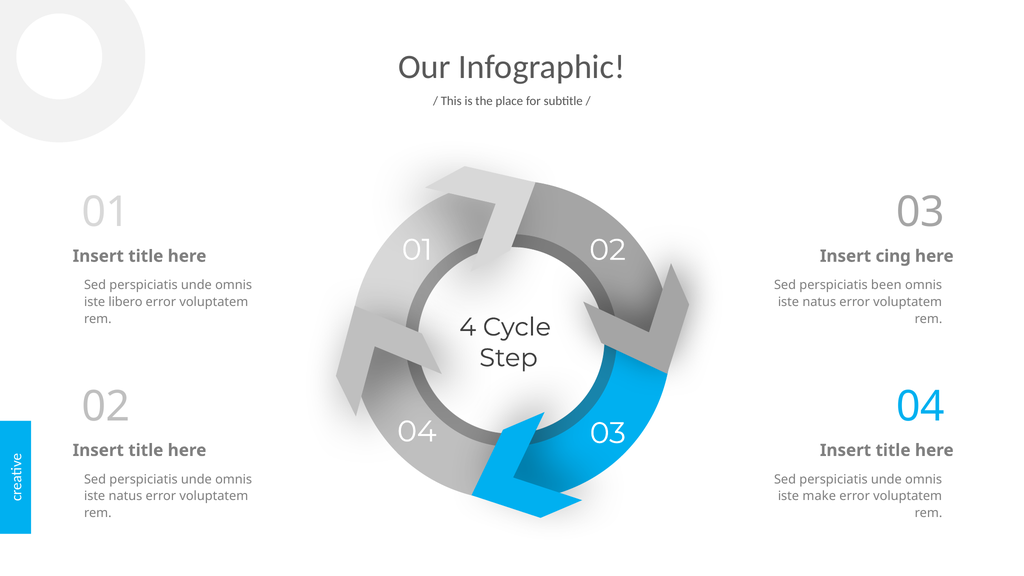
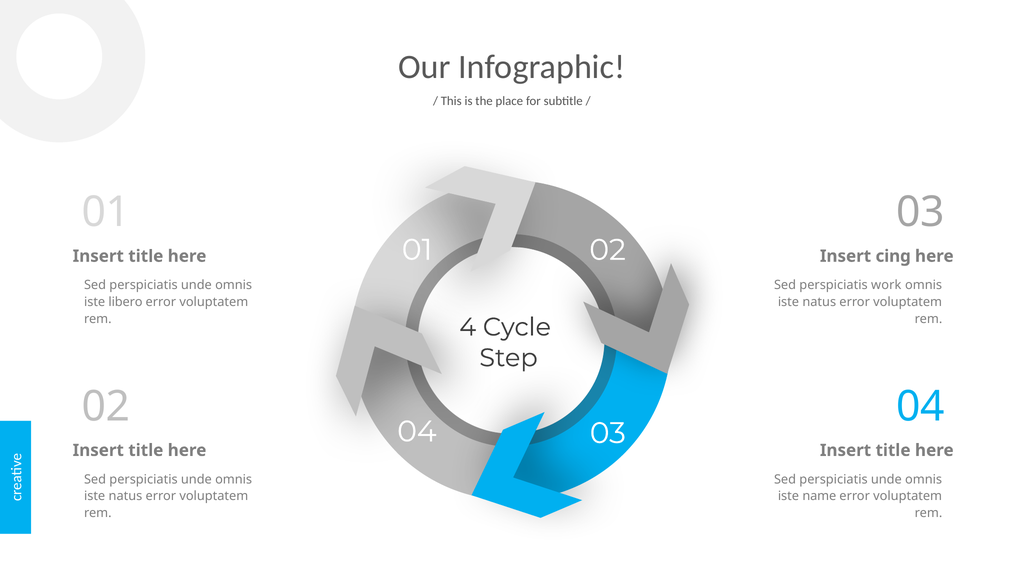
been: been -> work (886, 285)
make: make -> name (819, 496)
